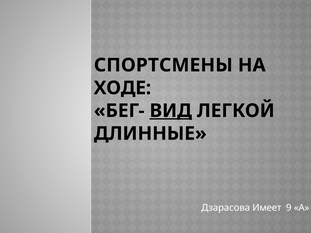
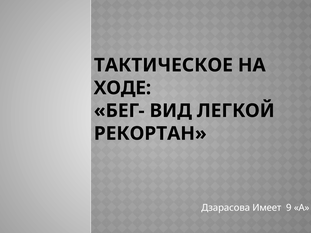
СПОРТСМЕНЫ: СПОРТСМЕНЫ -> ТАКТИЧЕСКОЕ (163, 65)
ВИД underline: present -> none (171, 111)
ДЛИННЫЕ: ДЛИННЫЕ -> РЕКОРТАН (150, 134)
